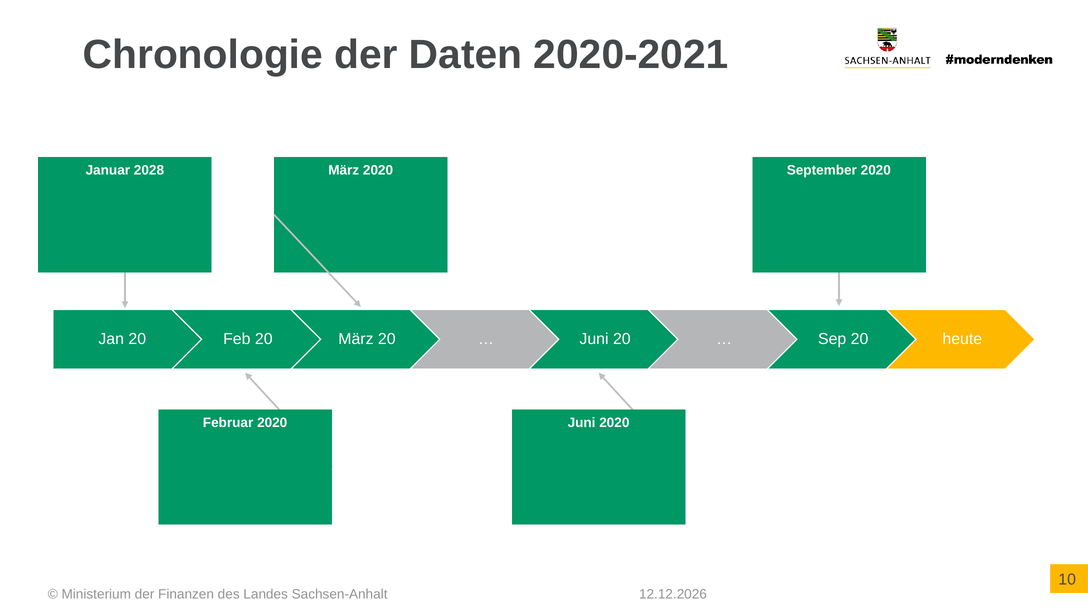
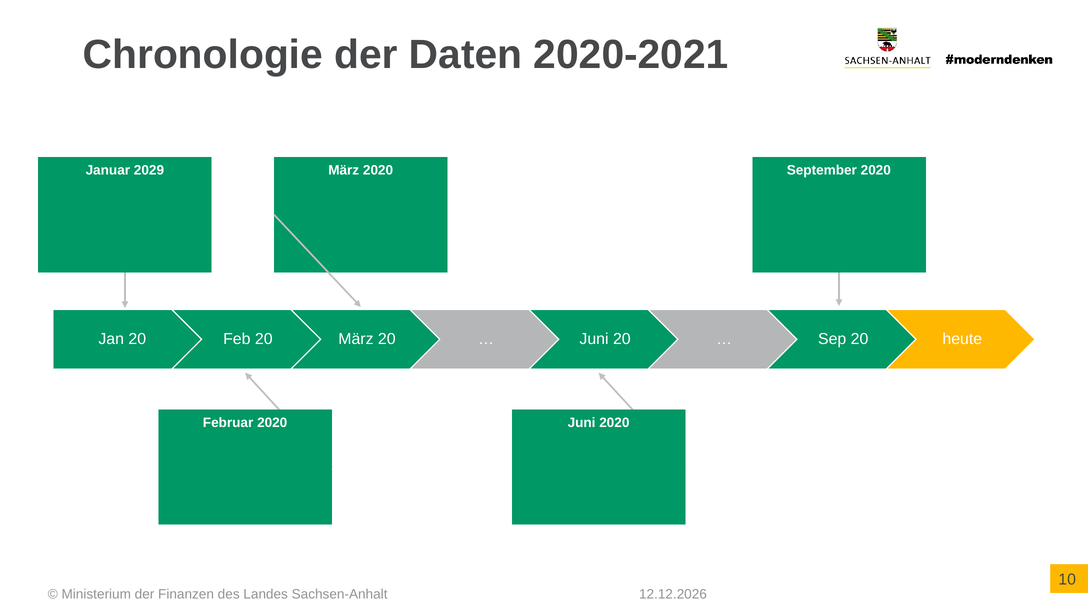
2028: 2028 -> 2029 (149, 170)
